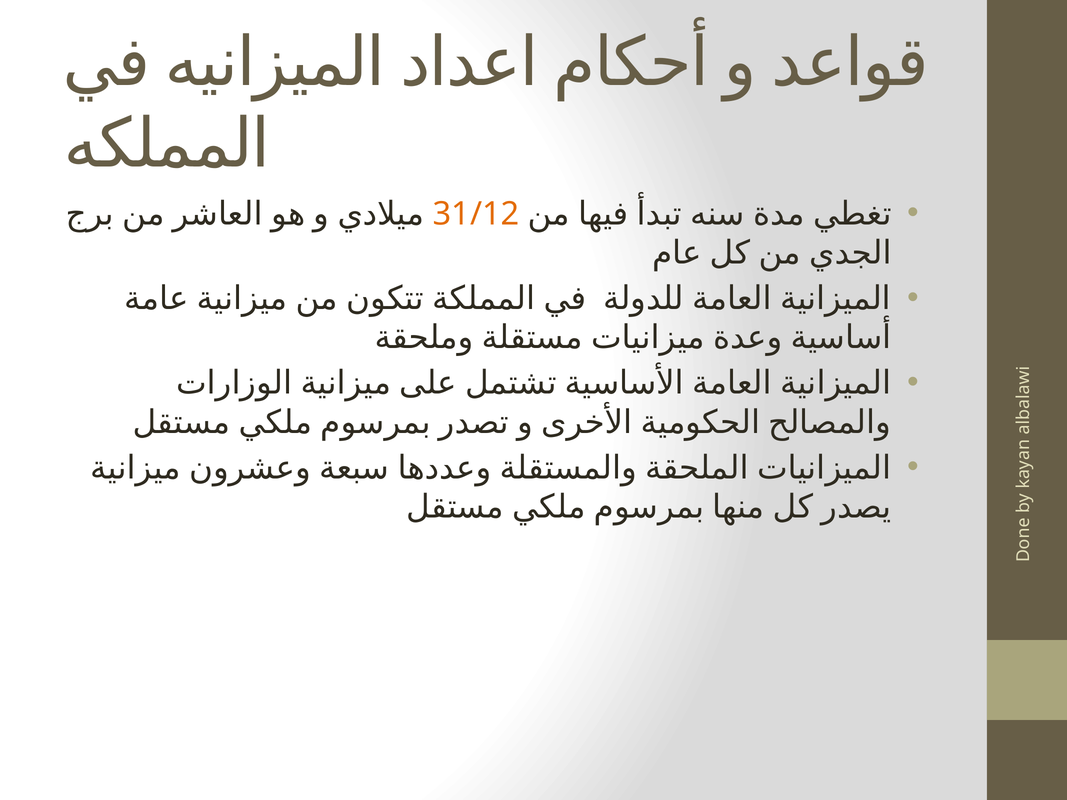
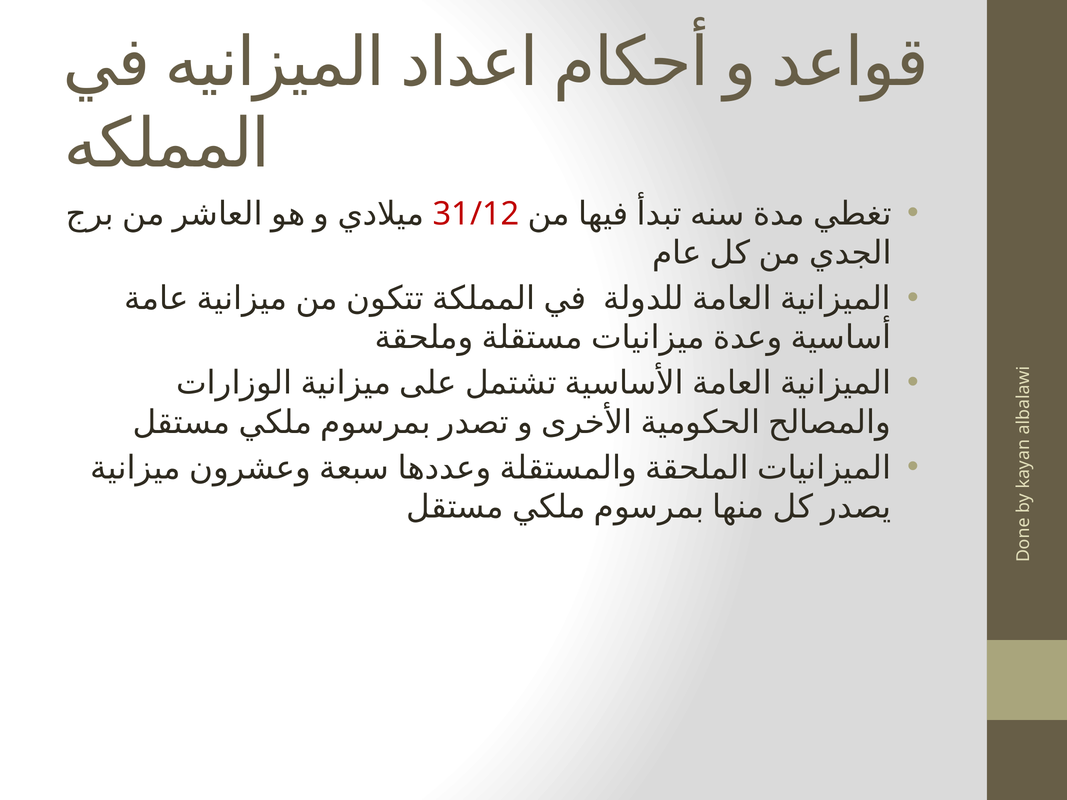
31/12 colour: orange -> red (476, 214)
